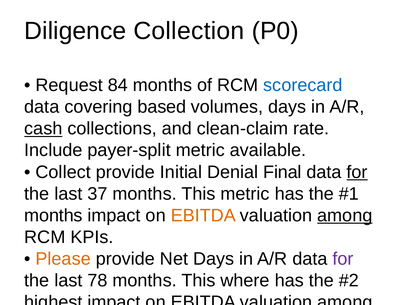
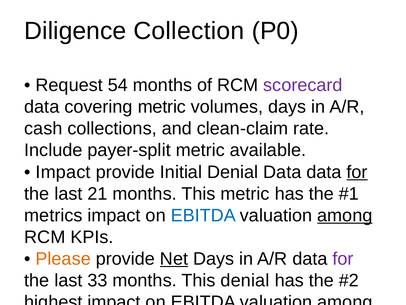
84: 84 -> 54 (118, 85)
scorecard colour: blue -> purple (303, 85)
covering based: based -> metric (162, 107)
cash underline: present -> none (43, 128)
Collect: Collect -> Impact (63, 172)
Denial Final: Final -> Data (282, 172)
37: 37 -> 21 (98, 193)
months: months -> metrics (53, 215)
EBITDA colour: orange -> blue (203, 215)
Net underline: none -> present (174, 258)
78: 78 -> 33 (98, 280)
This where: where -> denial (245, 280)
